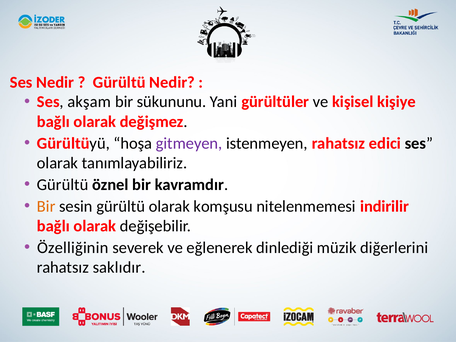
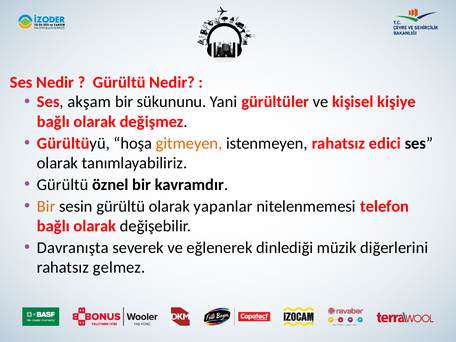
gitmeyen colour: purple -> orange (189, 143)
komşusu: komşusu -> yapanlar (223, 206)
indirilir: indirilir -> telefon (385, 206)
Özelliğinin: Özelliğinin -> Davranışta (73, 248)
saklıdır: saklıdır -> gelmez (119, 267)
